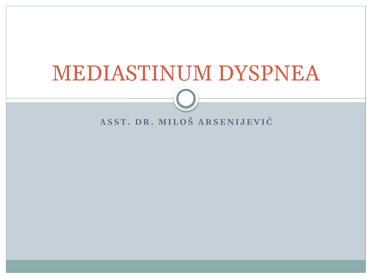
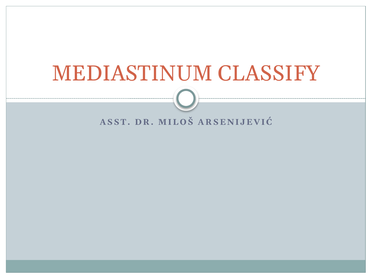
DYSPNEA: DYSPNEA -> CLASSIFY (269, 73)
